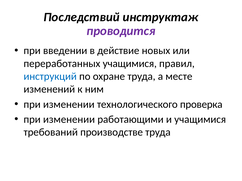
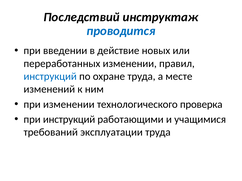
проводится colour: purple -> blue (121, 31)
переработанных учащимися: учащимися -> изменении (130, 64)
изменении: изменении -> инструкций (69, 120)
производстве: производстве -> эксплуатации (112, 133)
